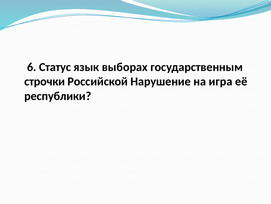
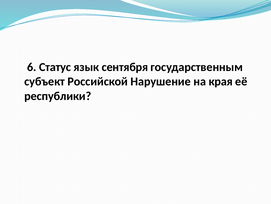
выборах: выборах -> сентября (125, 67)
строчки: строчки -> субъект (45, 81)
игра: игра -> края (221, 81)
